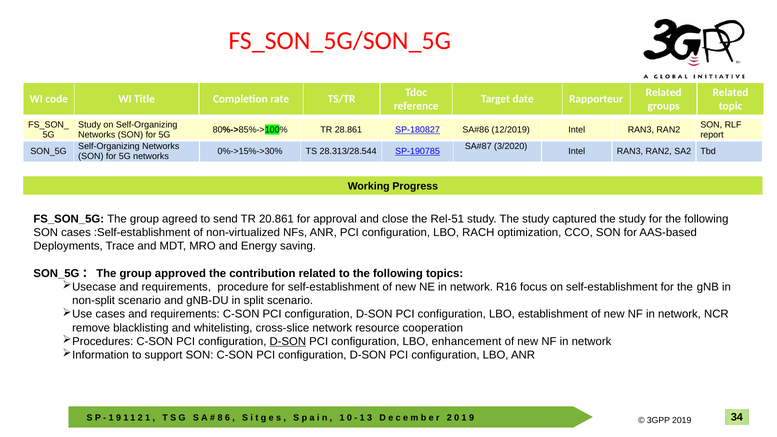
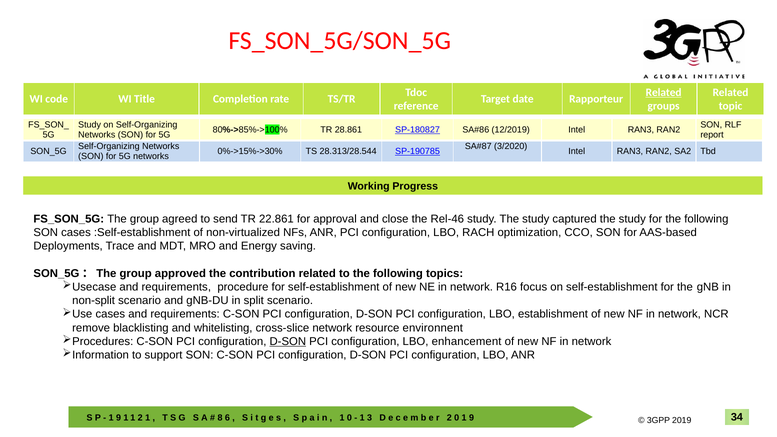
Related underline: none -> present (664, 92)
20.861: 20.861 -> 22.861 (276, 219)
Rel-51: Rel-51 -> Rel-46 (447, 219)
cooperation: cooperation -> environnent (433, 328)
